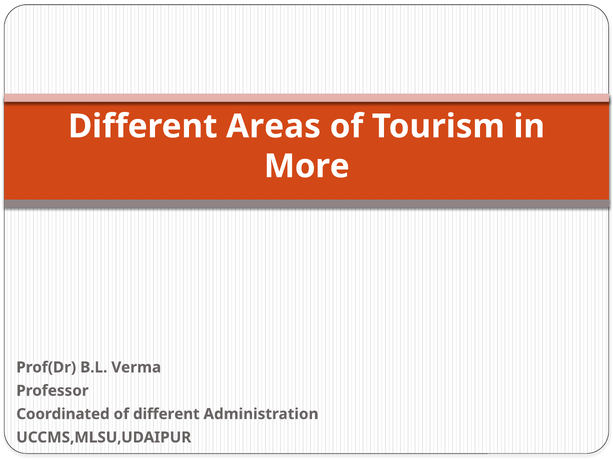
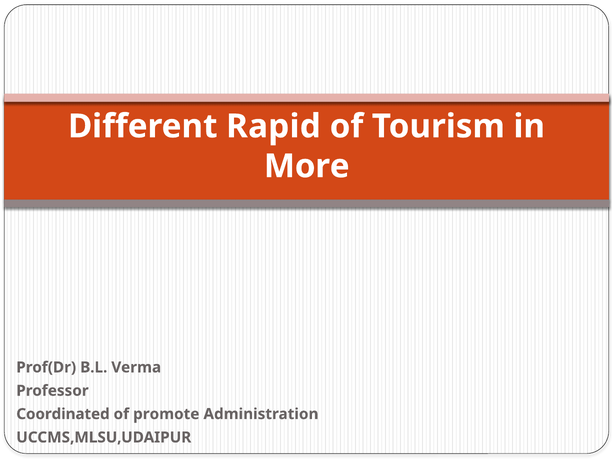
Areas: Areas -> Rapid (273, 126)
of different: different -> promote (166, 414)
